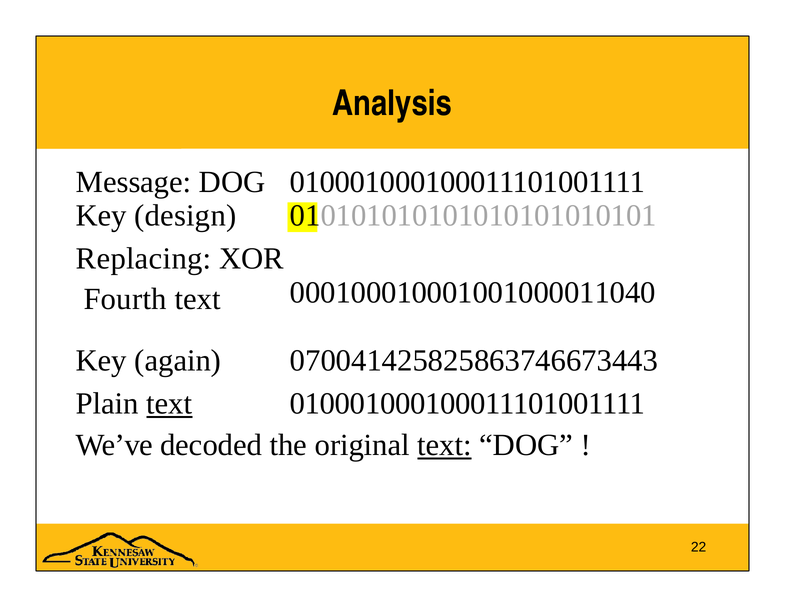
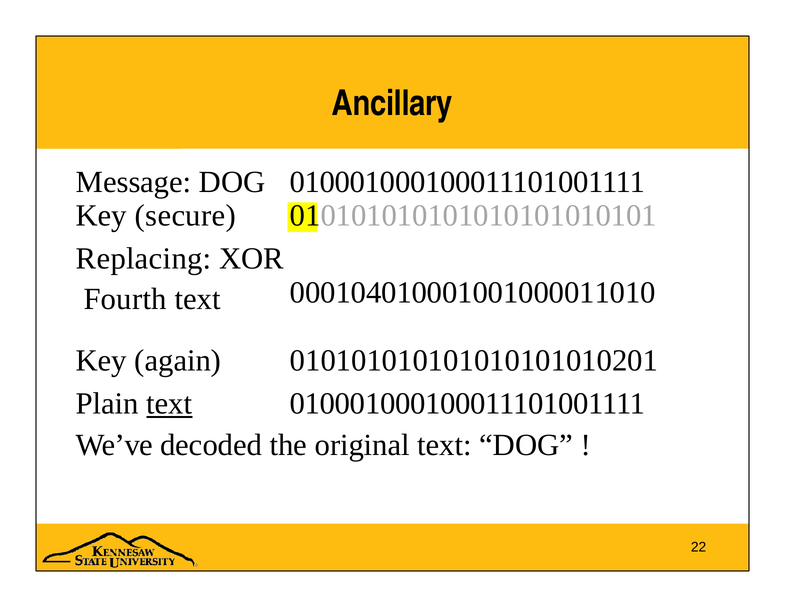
Analysis: Analysis -> Ancillary (392, 103)
design: design -> secure (185, 215)
000100010001001000011040: 000100010001001000011040 -> 000104010001001000011010 (473, 293)
070041425825863746673443: 070041425825863746673443 -> 010101010101010101010201 (474, 361)
text underline: present -> none (444, 445)
